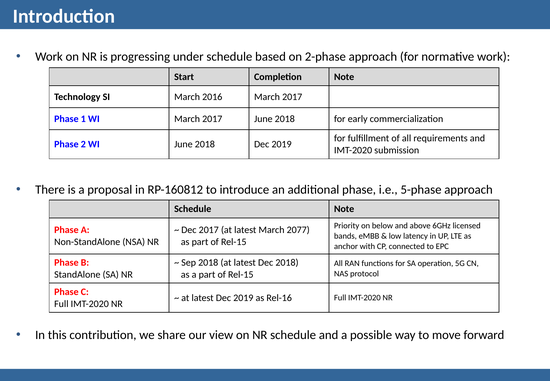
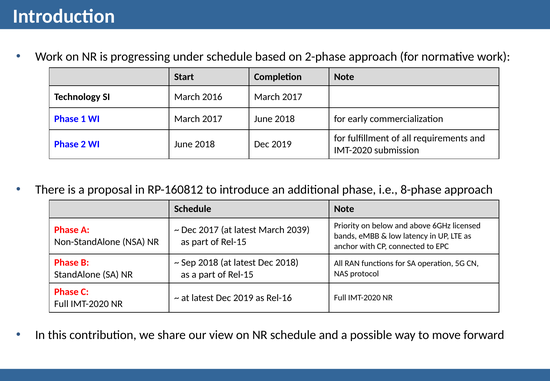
5-phase: 5-phase -> 8-phase (421, 189)
2077: 2077 -> 2039 (298, 230)
